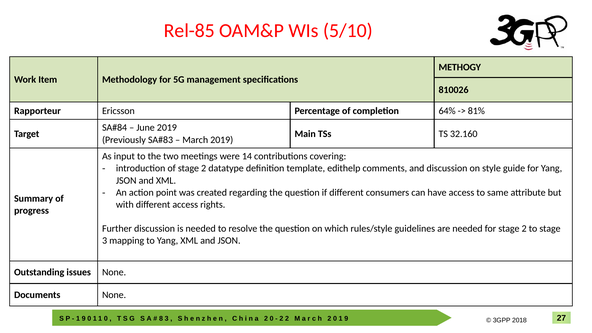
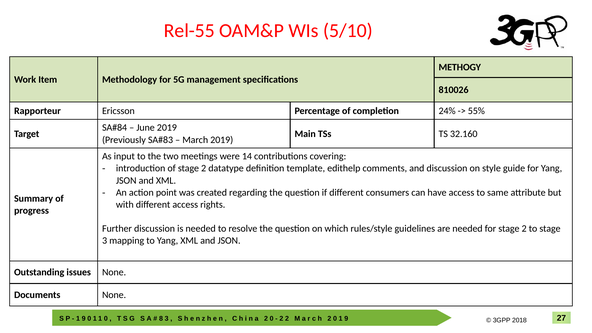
Rel-85: Rel-85 -> Rel-55 (189, 31)
64%: 64% -> 24% (447, 111)
81%: 81% -> 55% (476, 111)
